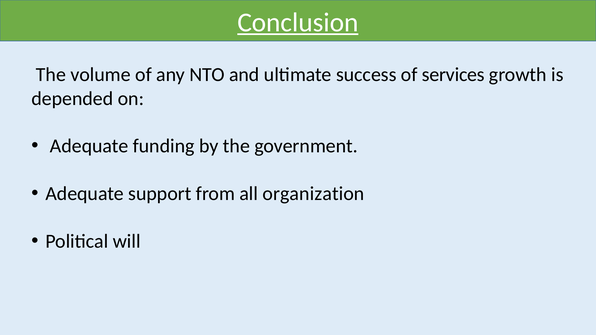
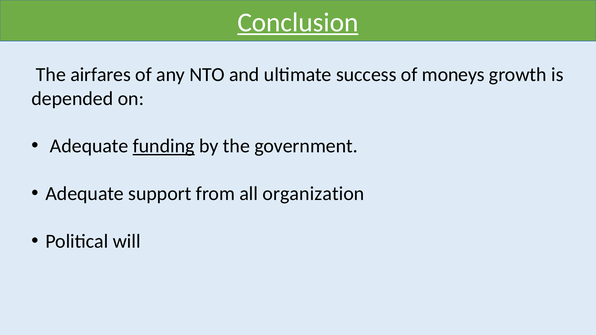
volume: volume -> airfares (101, 75)
services: services -> moneys (453, 75)
funding underline: none -> present (164, 146)
